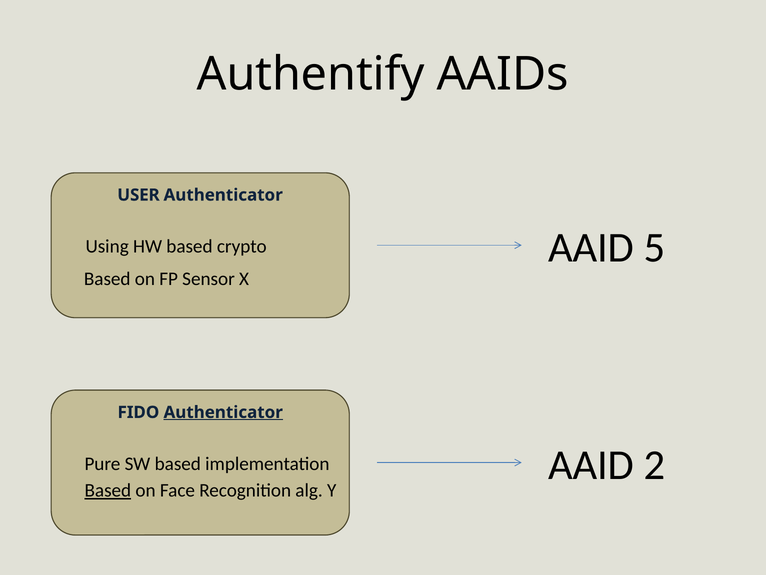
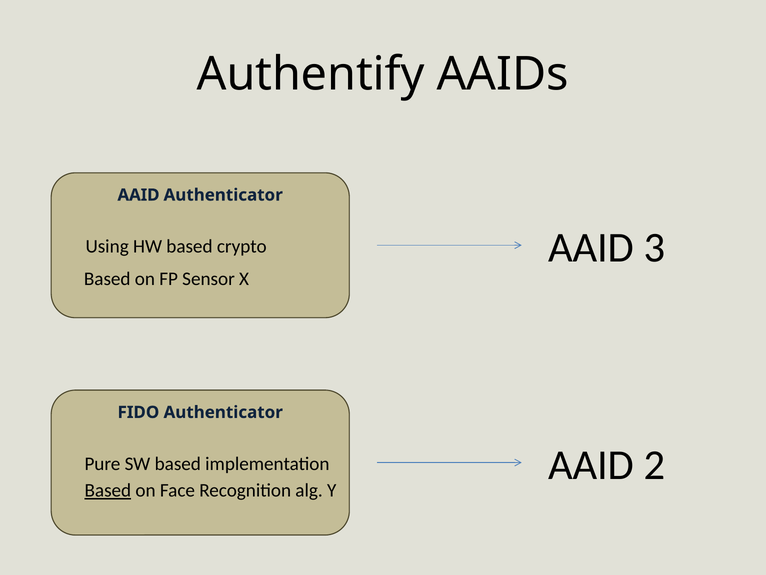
USER: USER -> AAID (138, 195)
5: 5 -> 3 (654, 248)
Authenticator underline: present -> none (223, 412)
